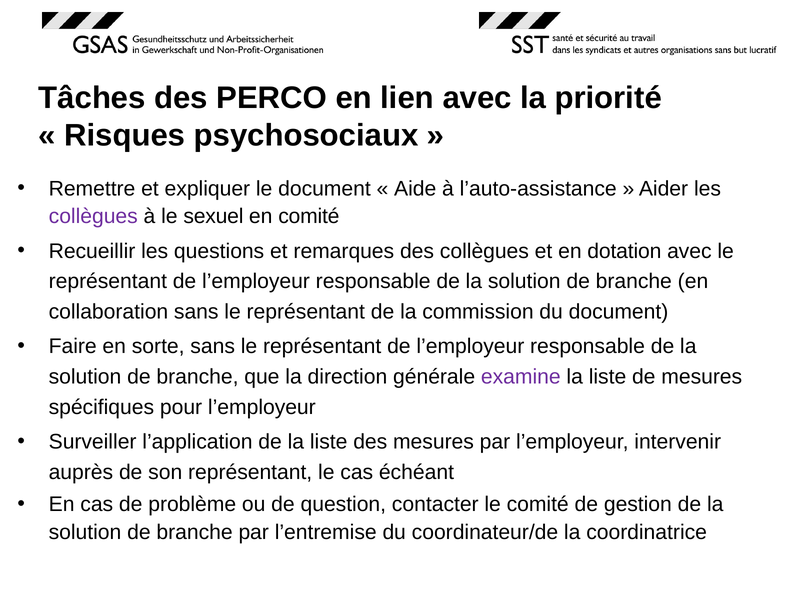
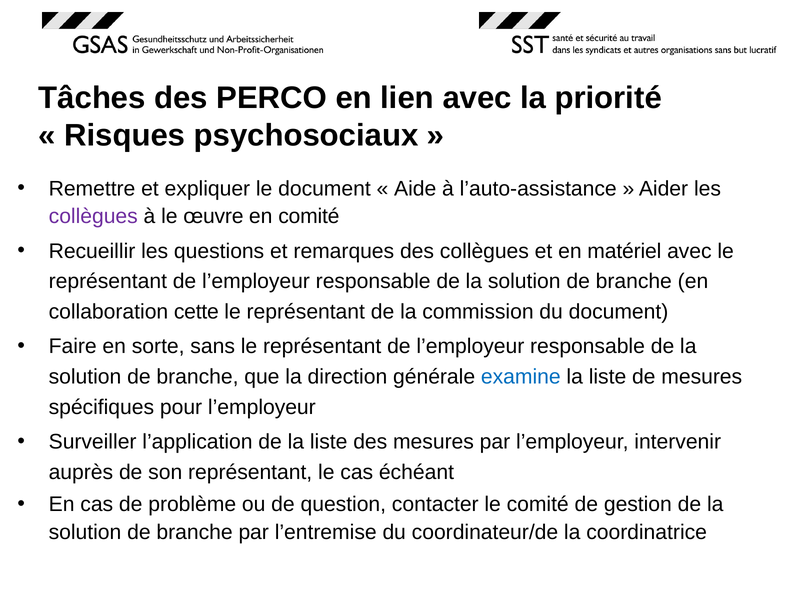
sexuel: sexuel -> œuvre (213, 216)
dotation: dotation -> matériel (624, 251)
collaboration sans: sans -> cette (196, 312)
examine colour: purple -> blue (521, 377)
